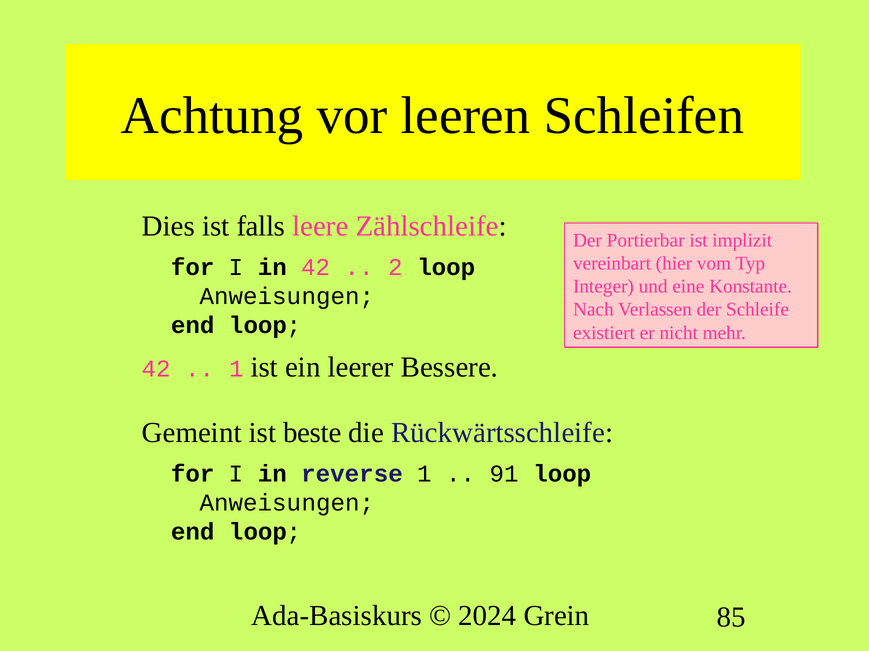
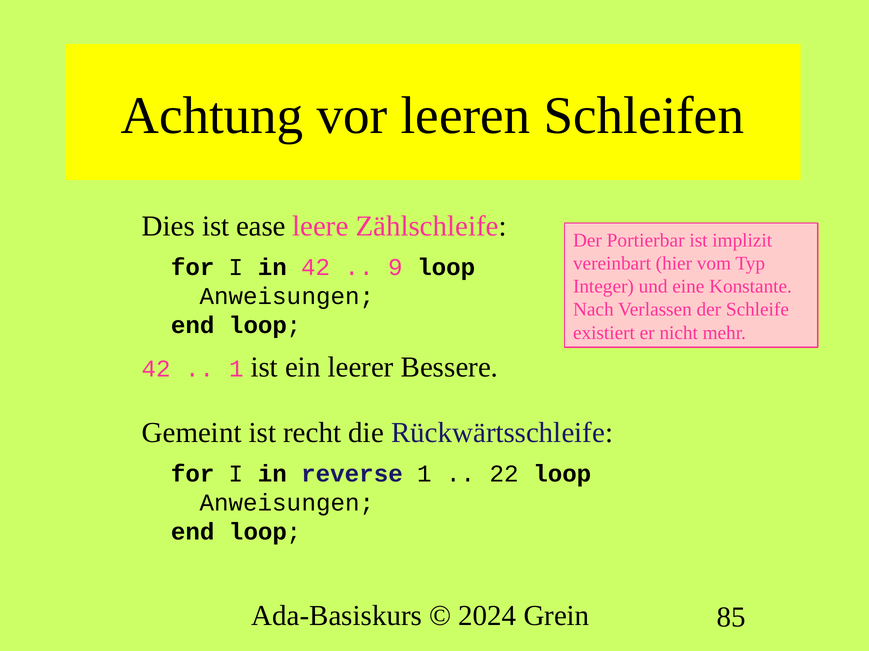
falls: falls -> ease (261, 227)
2: 2 -> 9 (396, 268)
beste: beste -> recht (312, 433)
91: 91 -> 22 (504, 474)
